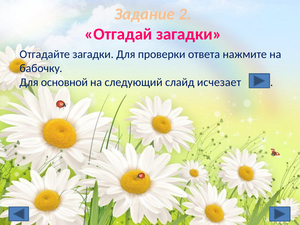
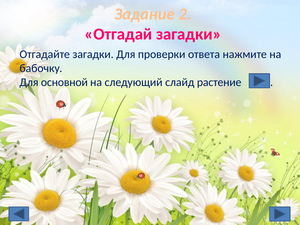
исчезает: исчезает -> растение (219, 82)
